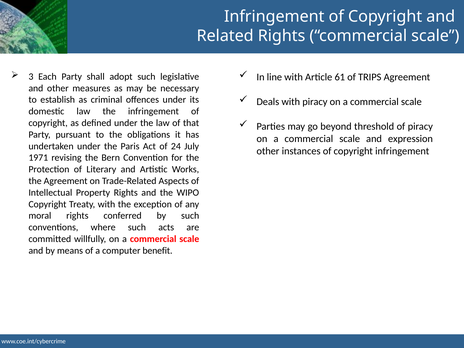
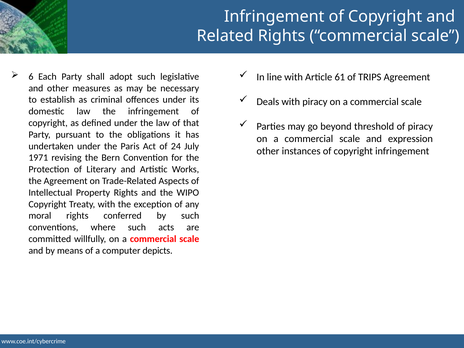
3: 3 -> 6 (31, 77)
benefit: benefit -> depicts (158, 251)
